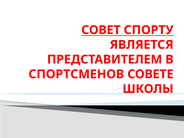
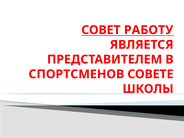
СПОРТУ: СПОРТУ -> РАБОТУ (149, 30)
